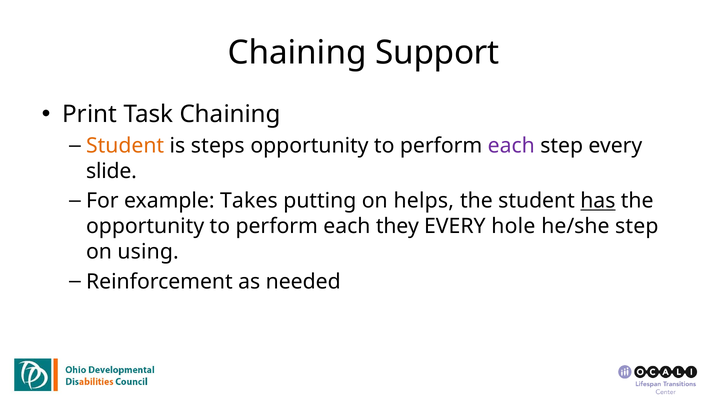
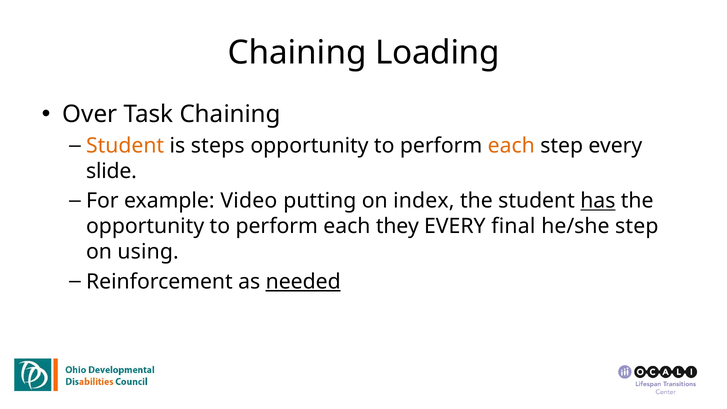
Support: Support -> Loading (437, 53)
Print: Print -> Over (90, 114)
each colour: purple -> orange (511, 146)
Takes: Takes -> Video (249, 201)
helps: helps -> index (424, 201)
hole: hole -> final (513, 226)
needed underline: none -> present (303, 281)
